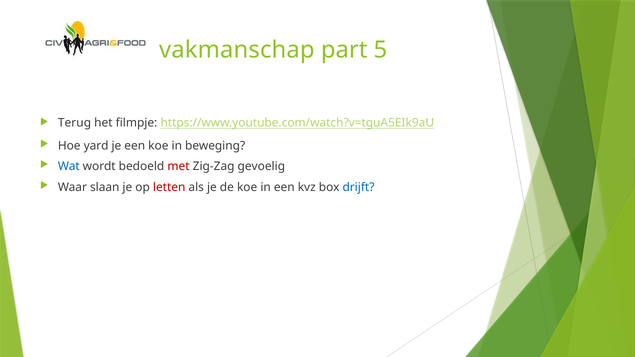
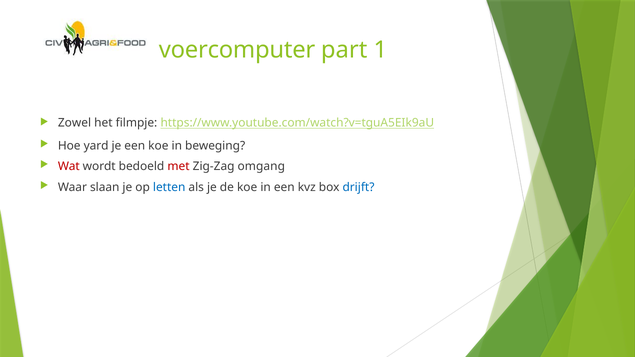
vakmanschap: vakmanschap -> voercomputer (237, 50)
5: 5 -> 1 (380, 50)
Terug: Terug -> Zowel (75, 123)
Wat colour: blue -> red (69, 167)
gevoelig: gevoelig -> omgang (261, 167)
letten colour: red -> blue (169, 188)
